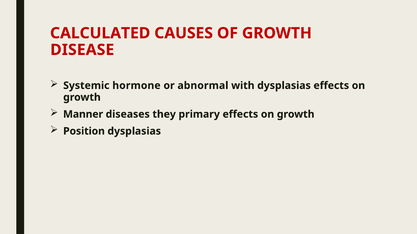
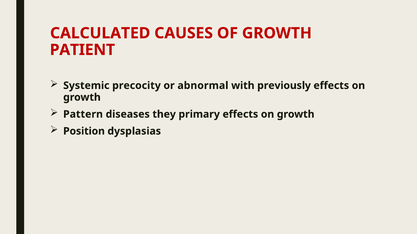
DISEASE: DISEASE -> PATIENT (82, 50)
hormone: hormone -> precocity (136, 86)
with dysplasias: dysplasias -> previously (284, 86)
Manner: Manner -> Pattern (83, 114)
